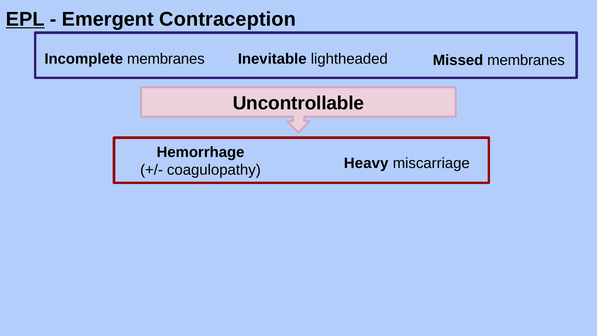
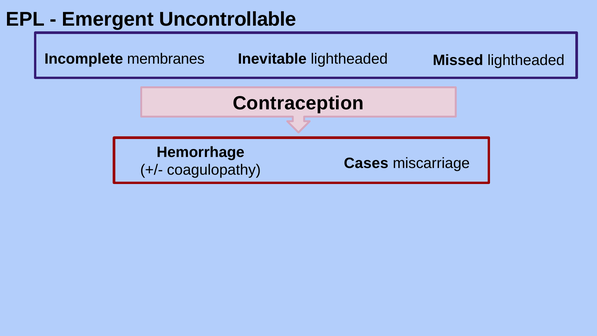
EPL underline: present -> none (25, 19)
Contraception: Contraception -> Uncontrollable (228, 19)
Missed membranes: membranes -> lightheaded (526, 60)
Uncontrollable: Uncontrollable -> Contraception (298, 103)
Heavy: Heavy -> Cases (366, 163)
